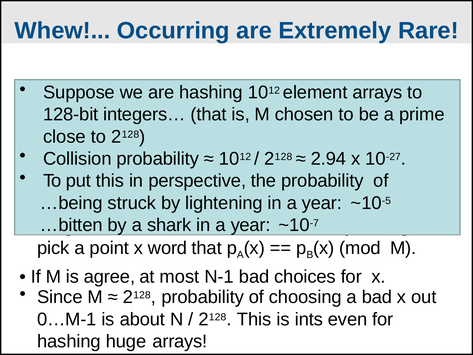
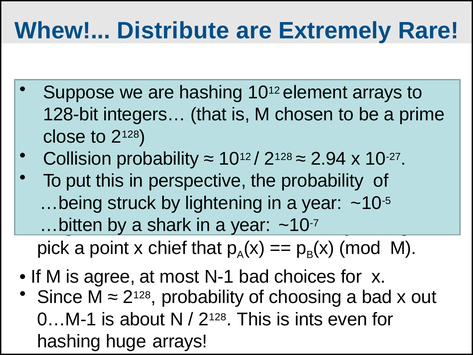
Occurring: Occurring -> Distribute (173, 31)
word: word -> chief (168, 248)
